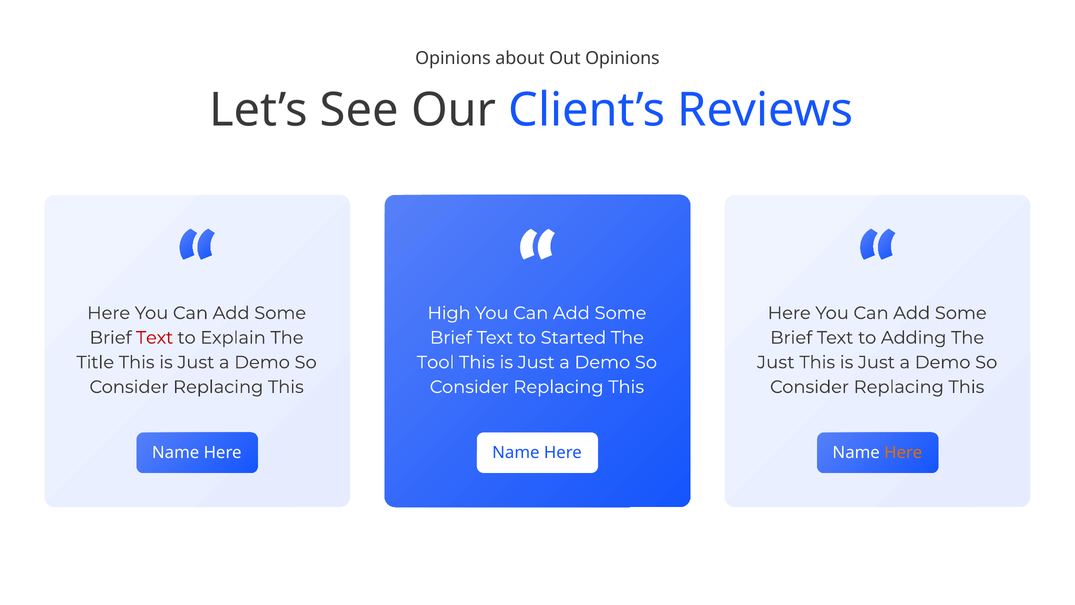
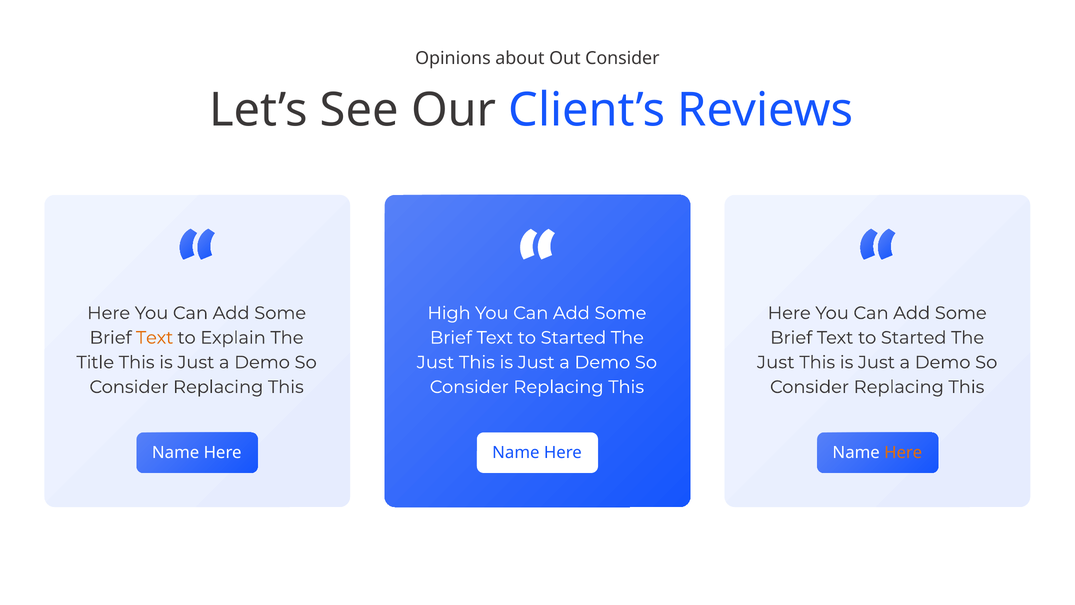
Out Opinions: Opinions -> Consider (622, 58)
Text colour: red -> orange (155, 338)
Adding: Adding -> Started (914, 338)
Tool: Tool -> Just (436, 362)
